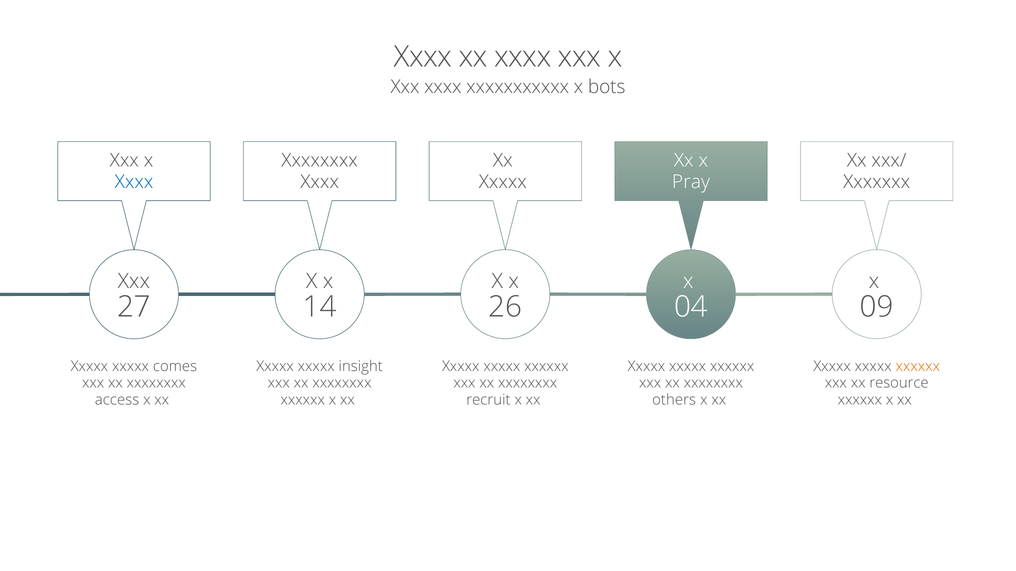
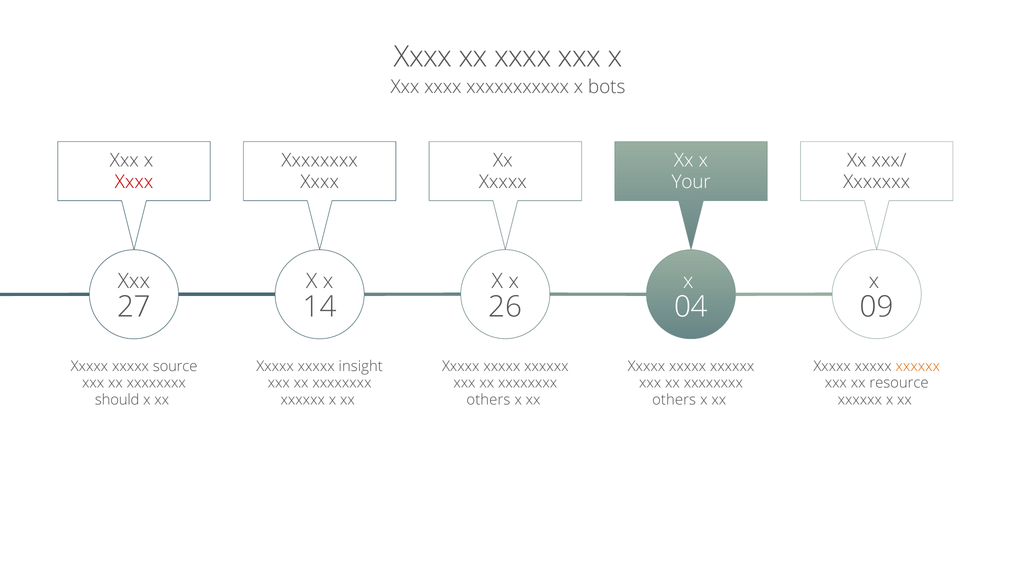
Xxxx colour: blue -> red (134, 182)
Pray: Pray -> Your (691, 182)
comes: comes -> source (175, 367)
access: access -> should (117, 400)
recruit: recruit -> others (488, 400)
